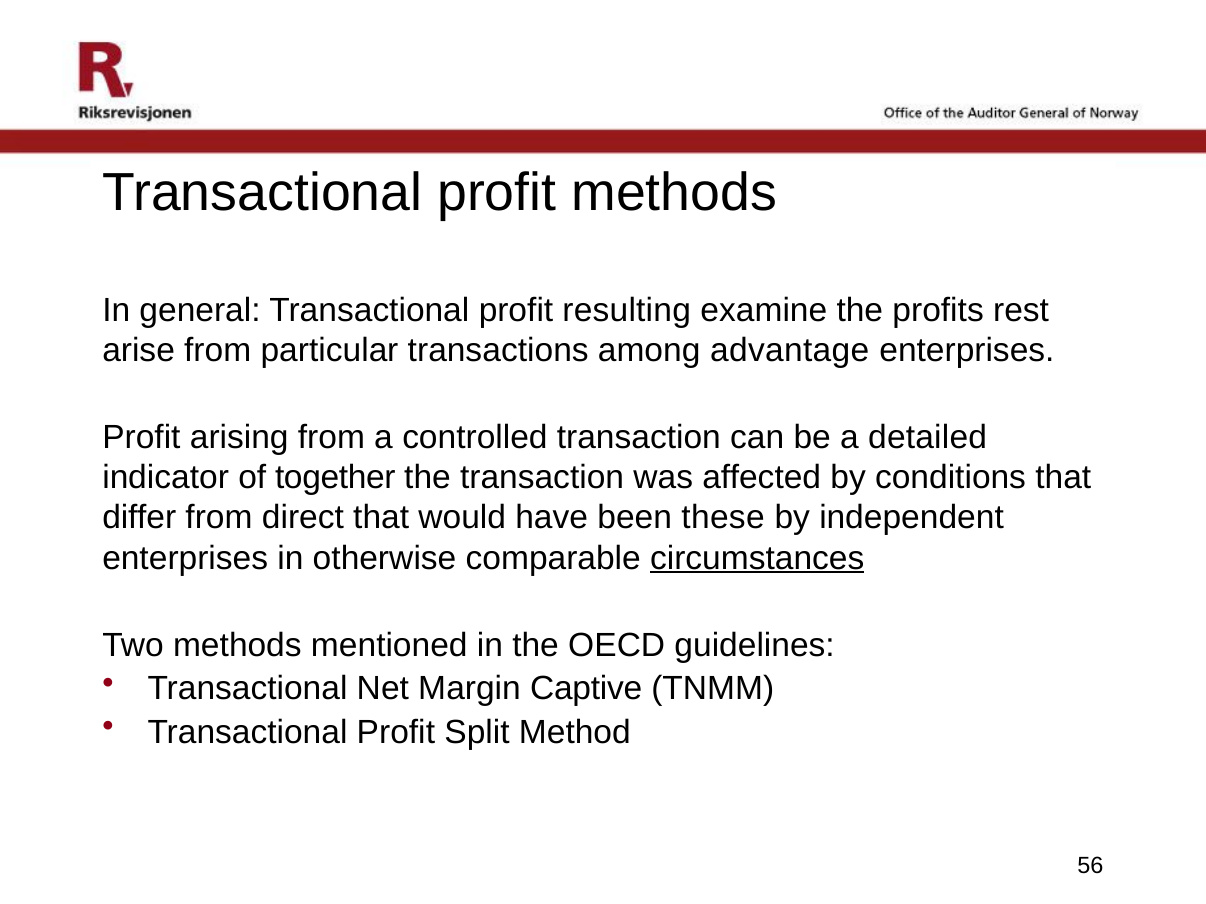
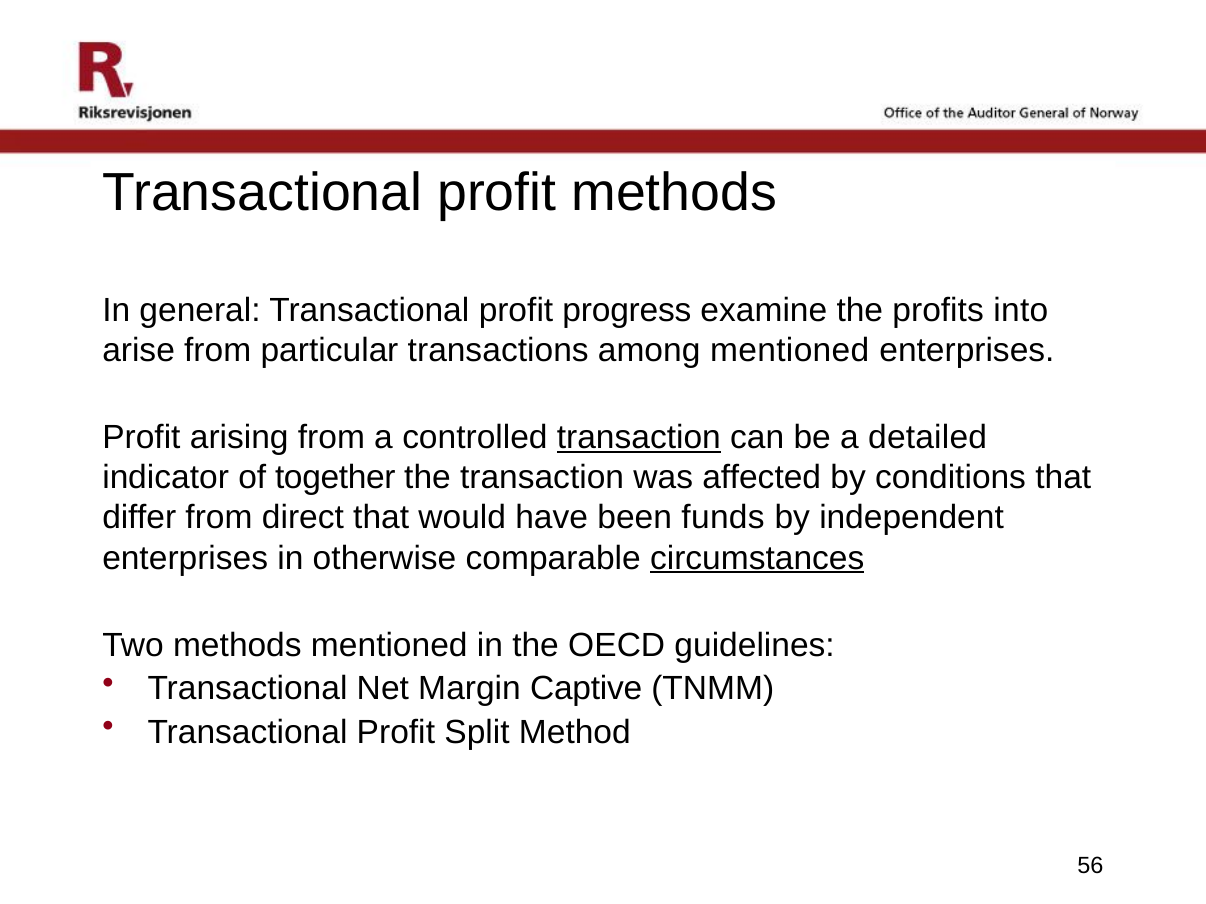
resulting: resulting -> progress (627, 310)
rest: rest -> into (1021, 310)
among advantage: advantage -> mentioned (790, 350)
transaction underline: none -> present (639, 438)
these: these -> funds (723, 518)
